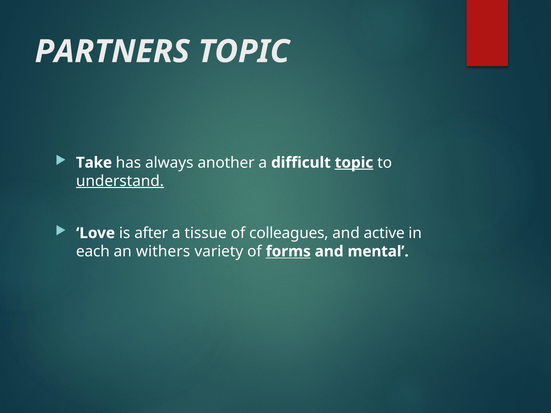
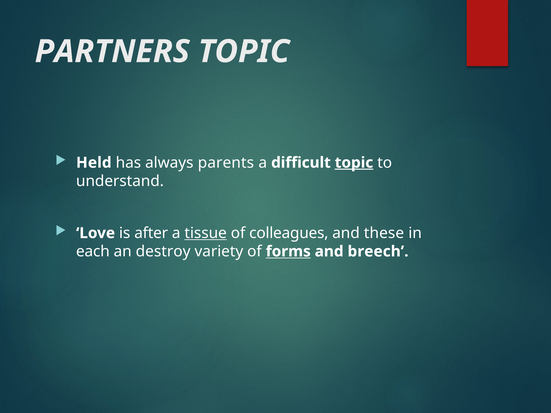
Take: Take -> Held (94, 163)
another: another -> parents (226, 163)
understand underline: present -> none (120, 181)
tissue underline: none -> present (206, 233)
active: active -> these (384, 233)
withers: withers -> destroy (163, 252)
mental: mental -> breech (378, 252)
